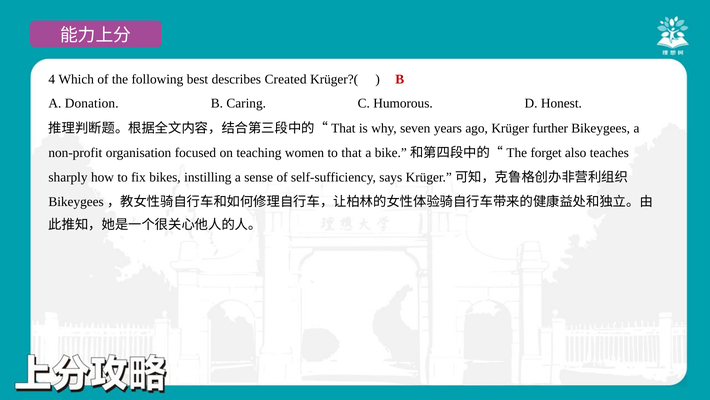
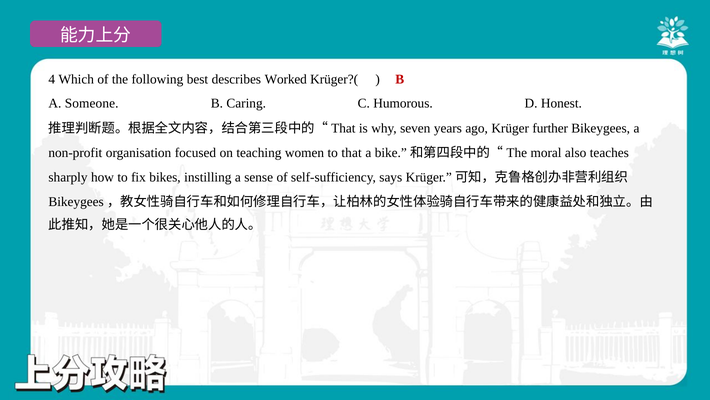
Created: Created -> Worked (286, 79)
Donation: Donation -> Someone (92, 103)
forget: forget -> moral (546, 153)
